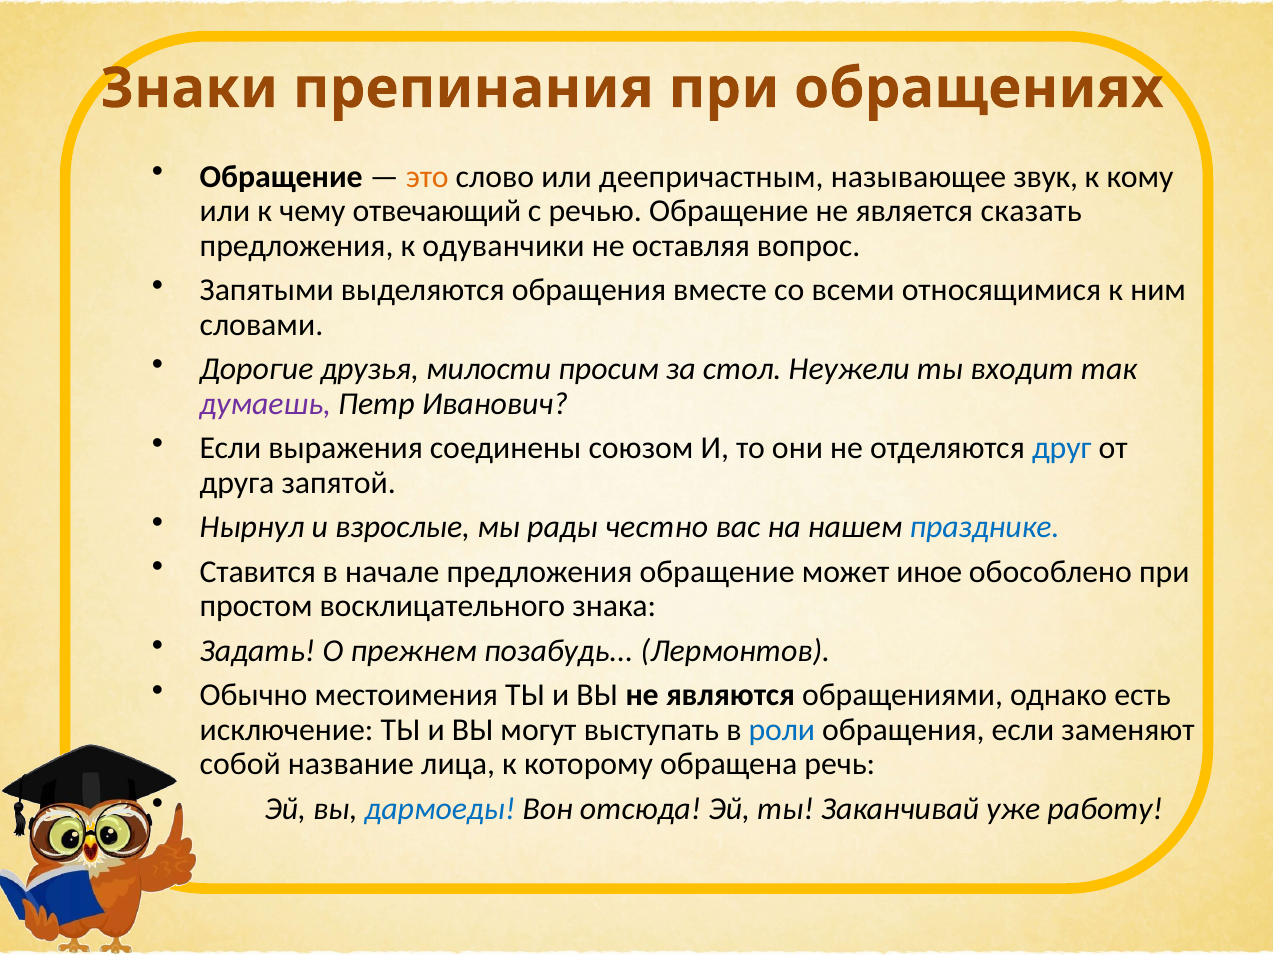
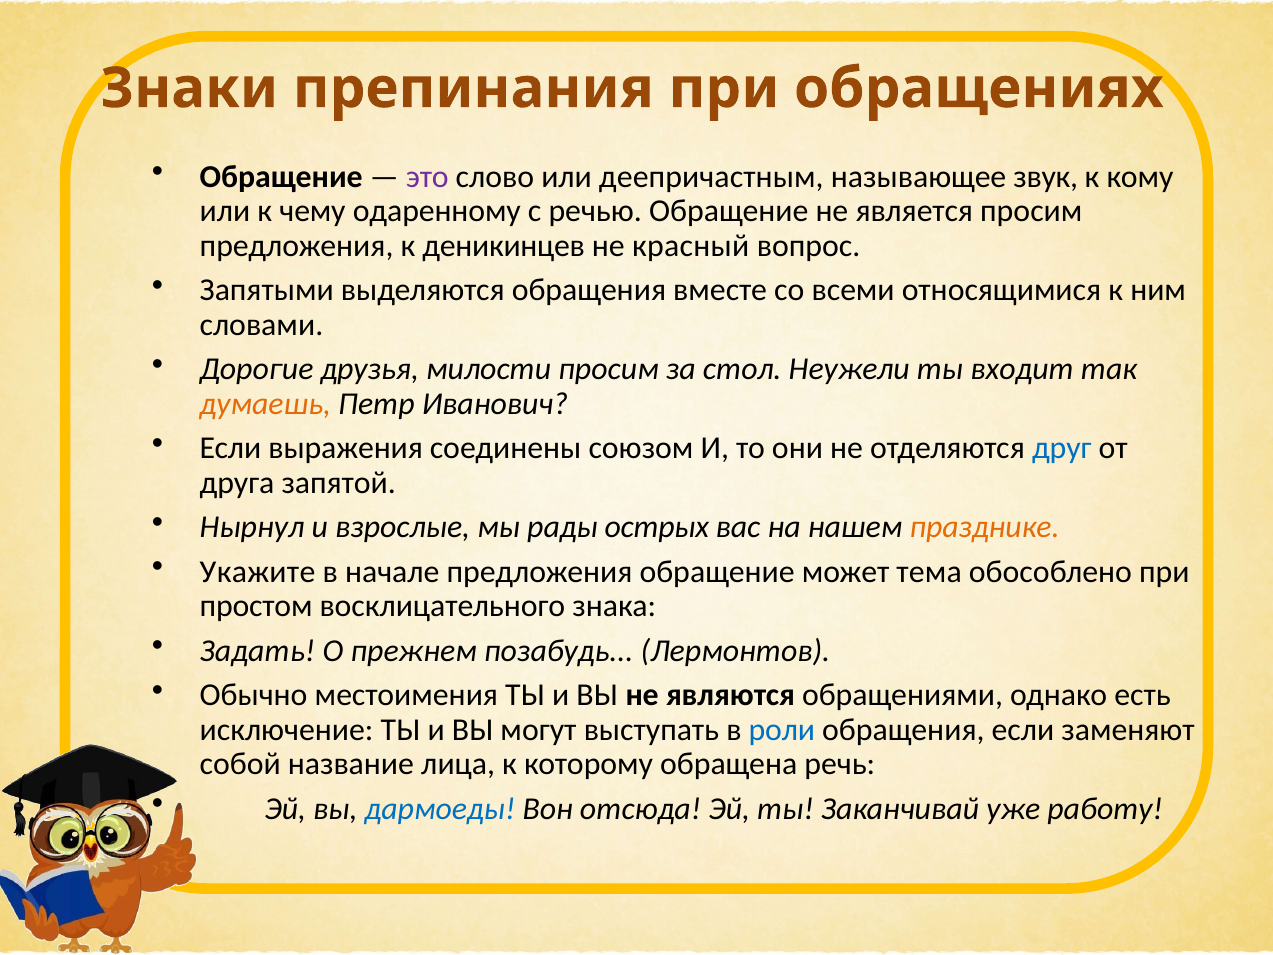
это colour: orange -> purple (427, 177)
отвечающий: отвечающий -> одаренному (437, 211)
является сказать: сказать -> просим (1031, 211)
одуванчики: одуванчики -> деникинцев (504, 246)
оставляя: оставляя -> красный (691, 246)
думаешь colour: purple -> orange (265, 404)
честно: честно -> острых (657, 527)
празднике colour: blue -> orange (985, 527)
Ставится: Ставится -> Укажите (258, 572)
иное: иное -> тема (929, 572)
